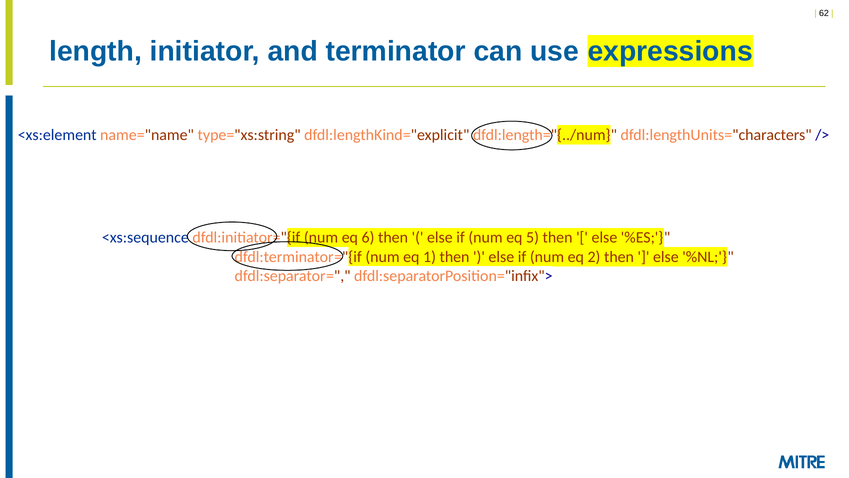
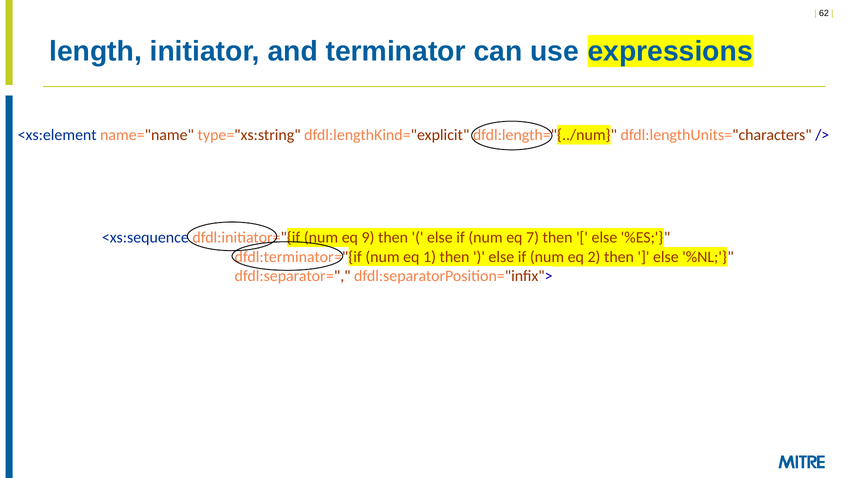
6: 6 -> 9 (368, 237)
5: 5 -> 7 (533, 237)
